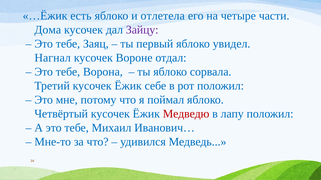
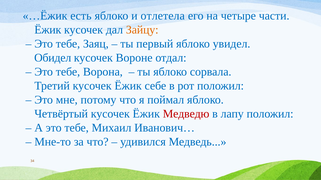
Дома: Дома -> Ёжик (48, 30)
Зайцу colour: purple -> orange (142, 30)
Нагнал: Нагнал -> Обидел (53, 58)
